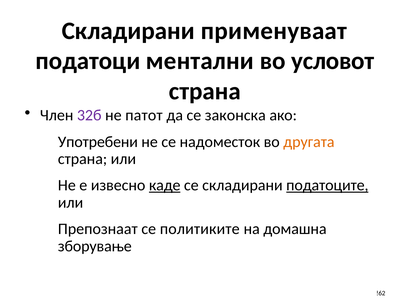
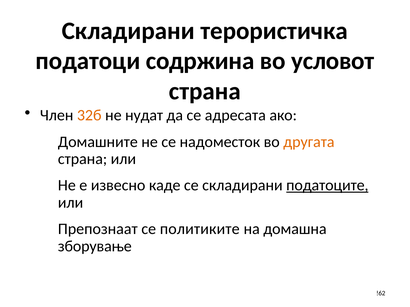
применуваат: применуваат -> терористичка (274, 31)
ментални: ментални -> содржина (200, 61)
32б colour: purple -> orange (89, 116)
патот: патот -> нудат (144, 116)
законска: законска -> адресата (235, 116)
Употребени: Употребени -> Домашните (98, 142)
каде underline: present -> none (165, 186)
